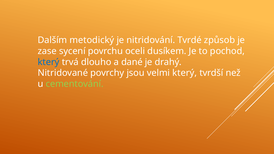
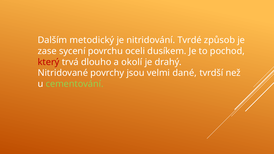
který colour: blue -> red (49, 62)
dané: dané -> okolí (132, 62)
velmi který: který -> dané (185, 73)
